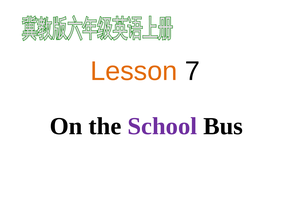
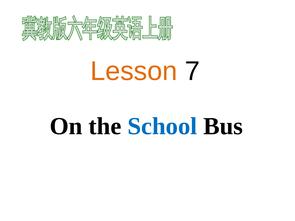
School colour: purple -> blue (162, 126)
